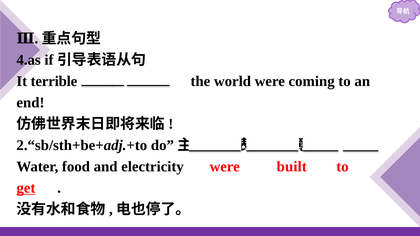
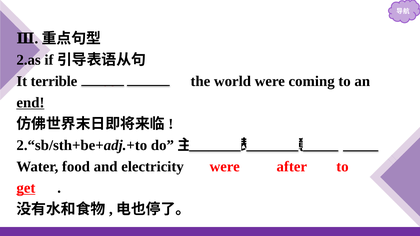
4.as: 4.as -> 2.as (29, 60)
end underline: none -> present (30, 103)
built: built -> after (292, 167)
